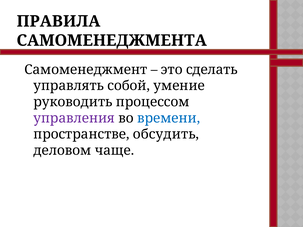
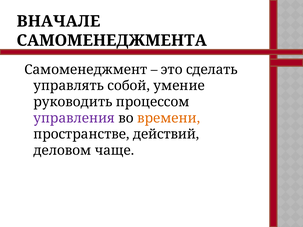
ПРАВИЛА: ПРАВИЛА -> ВНАЧАЛЕ (59, 21)
времени colour: blue -> orange (169, 118)
обсудить: обсудить -> действий (166, 134)
